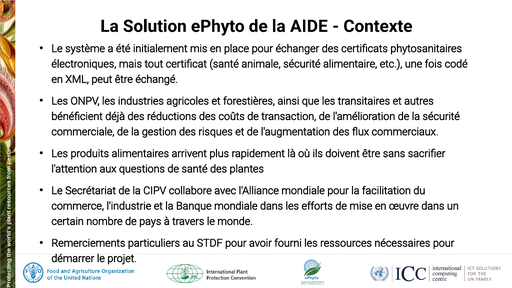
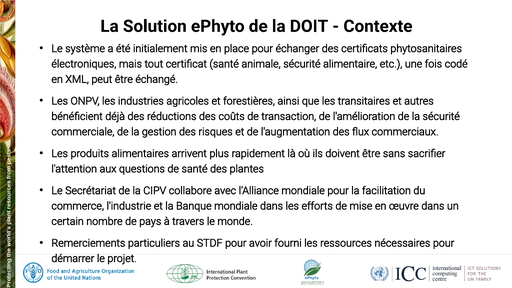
AIDE: AIDE -> DOIT (309, 26)
